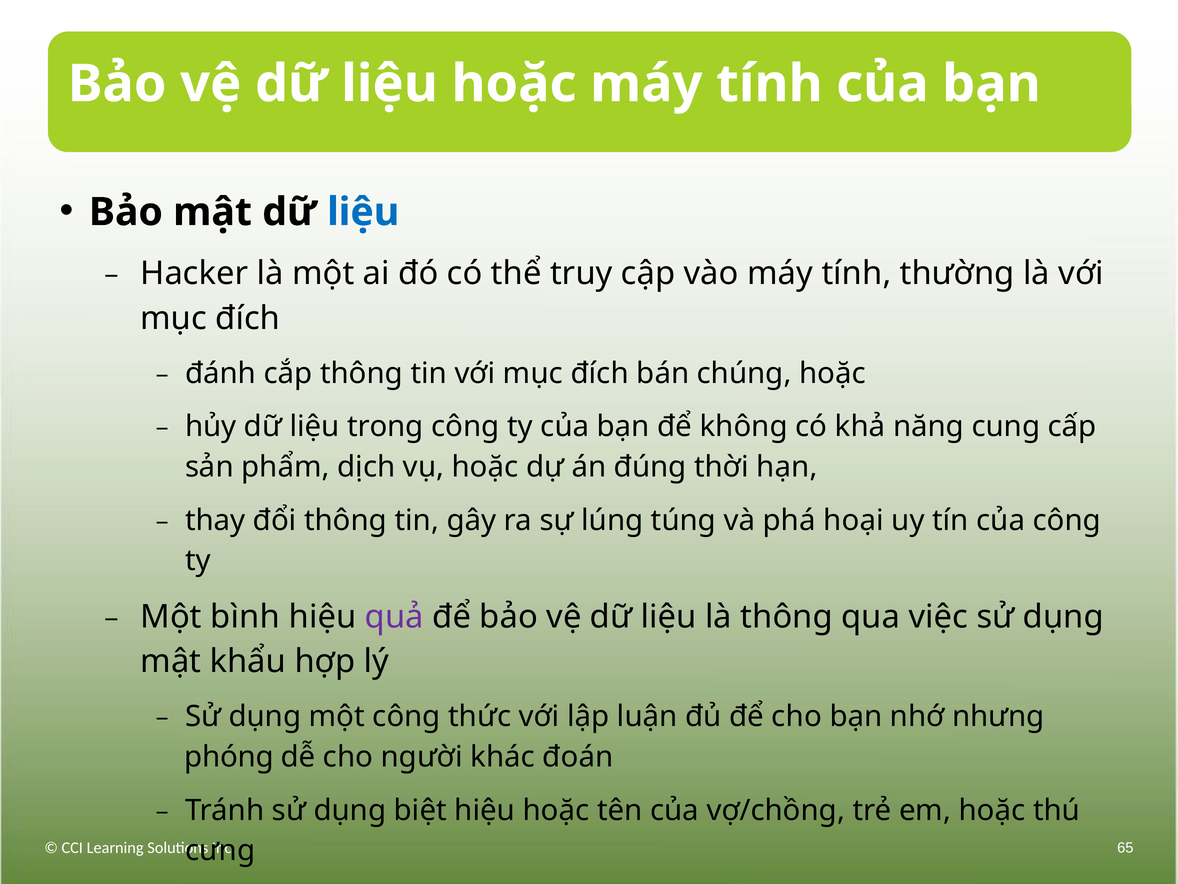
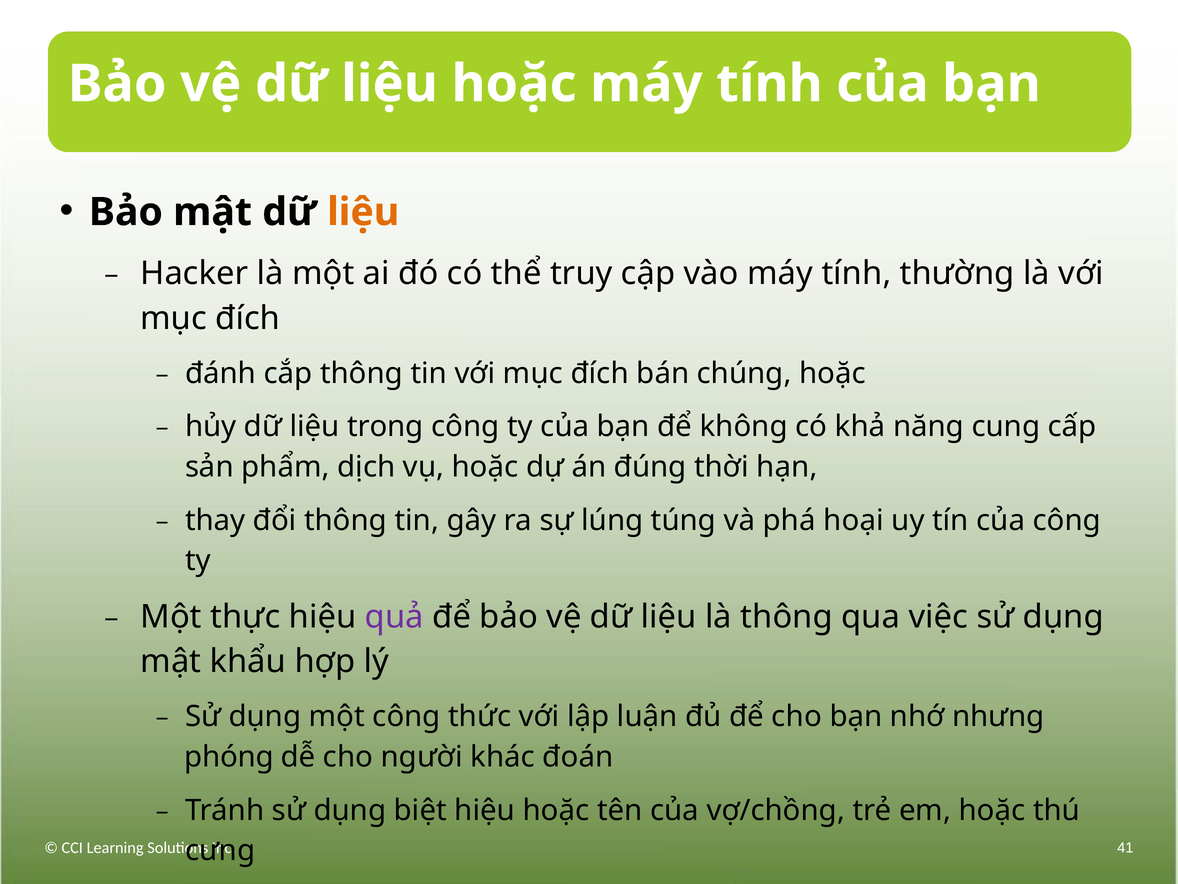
liệu colour: blue -> orange (363, 212)
bình: bình -> thực (245, 616)
65: 65 -> 41 (1125, 848)
